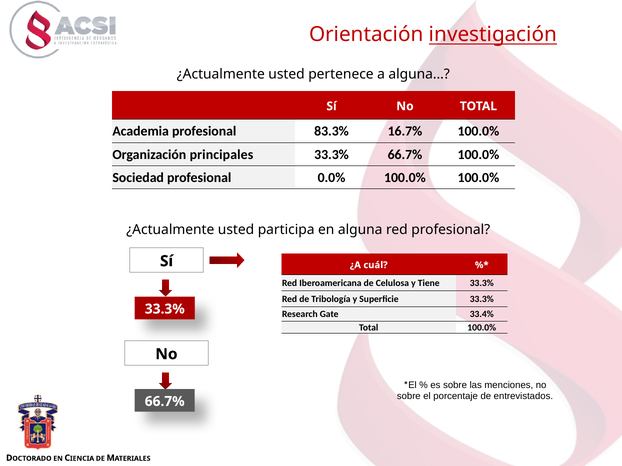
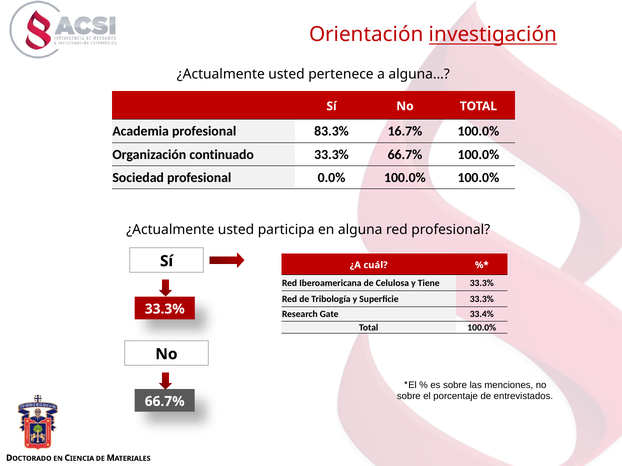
principales: principales -> continuado (222, 155)
